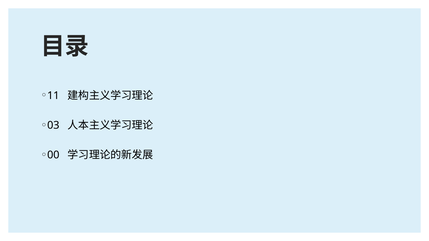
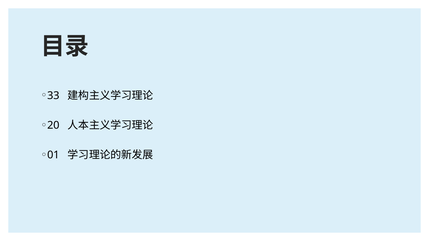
11: 11 -> 33 (53, 96)
03: 03 -> 20 (53, 125)
00: 00 -> 01 (53, 155)
